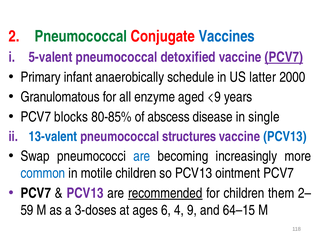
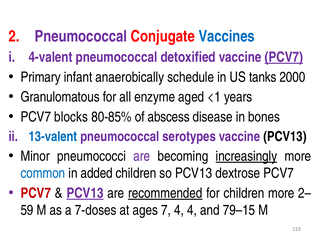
Pneumococcal colour: green -> purple (81, 36)
5-valent: 5-valent -> 4-valent (50, 57)
latter: latter -> tanks (263, 77)
<9: <9 -> <1 (214, 97)
single: single -> bones (264, 117)
structures: structures -> serotypes (189, 136)
PCV13 colour: blue -> black (285, 136)
Swap: Swap -> Minor (35, 156)
are colour: blue -> purple (142, 156)
increasingly underline: none -> present (246, 156)
motile: motile -> added (97, 173)
ointment: ointment -> dextrose (238, 173)
PCV7 colour: black -> red (36, 193)
PCV13 underline: none -> present (85, 193)
children them: them -> more (281, 193)
3-doses: 3-doses -> 7-doses (96, 210)
6: 6 -> 7 (166, 210)
4 9: 9 -> 4 (192, 210)
64–15: 64–15 -> 79–15 (239, 210)
